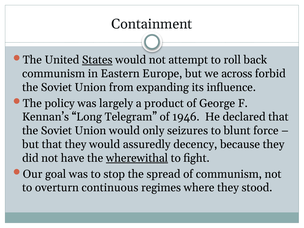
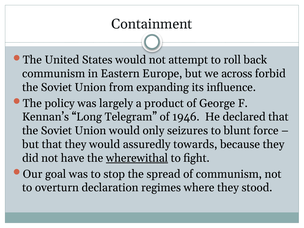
States underline: present -> none (97, 60)
decency: decency -> towards (195, 144)
continuous: continuous -> declaration (110, 188)
